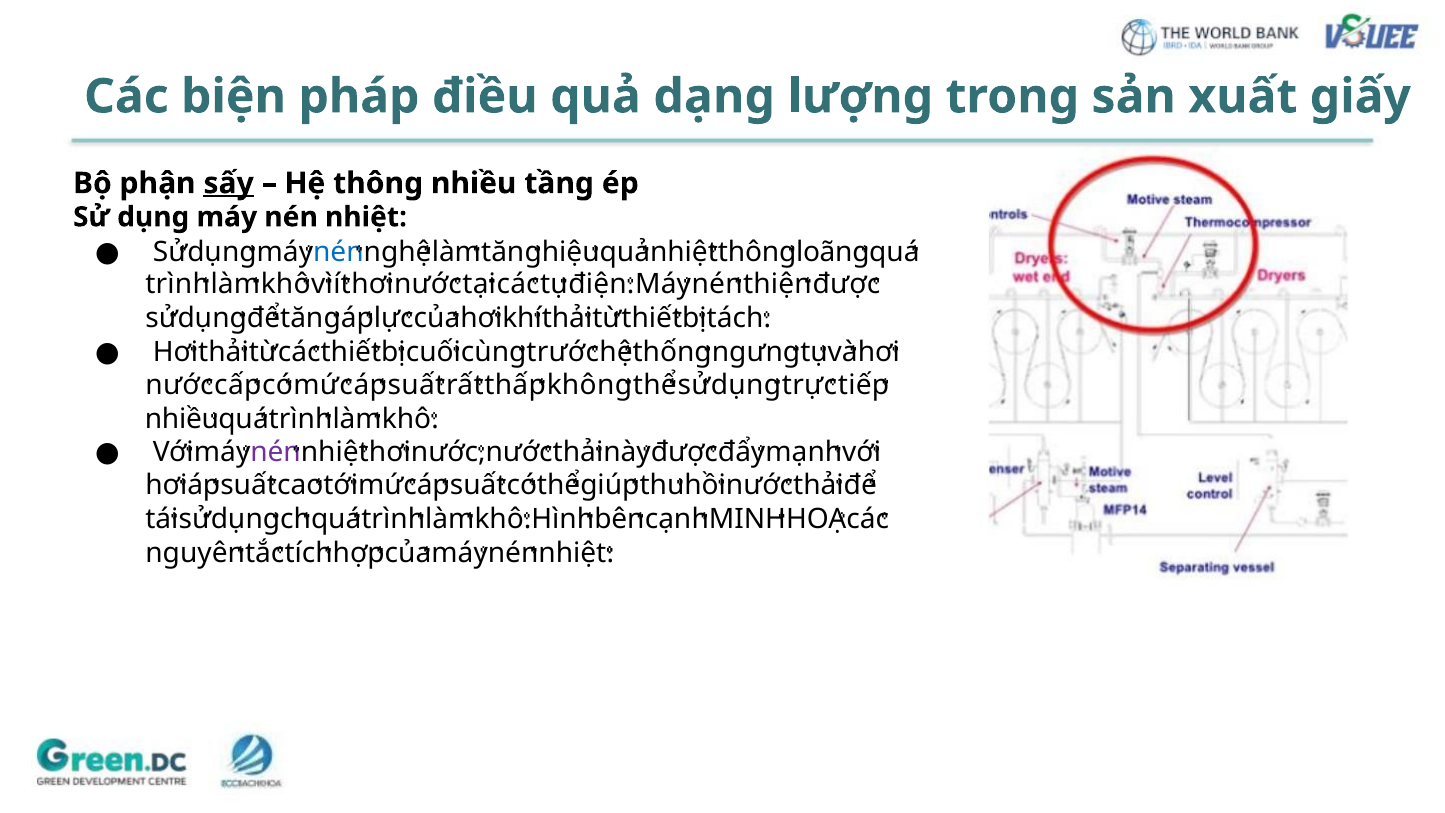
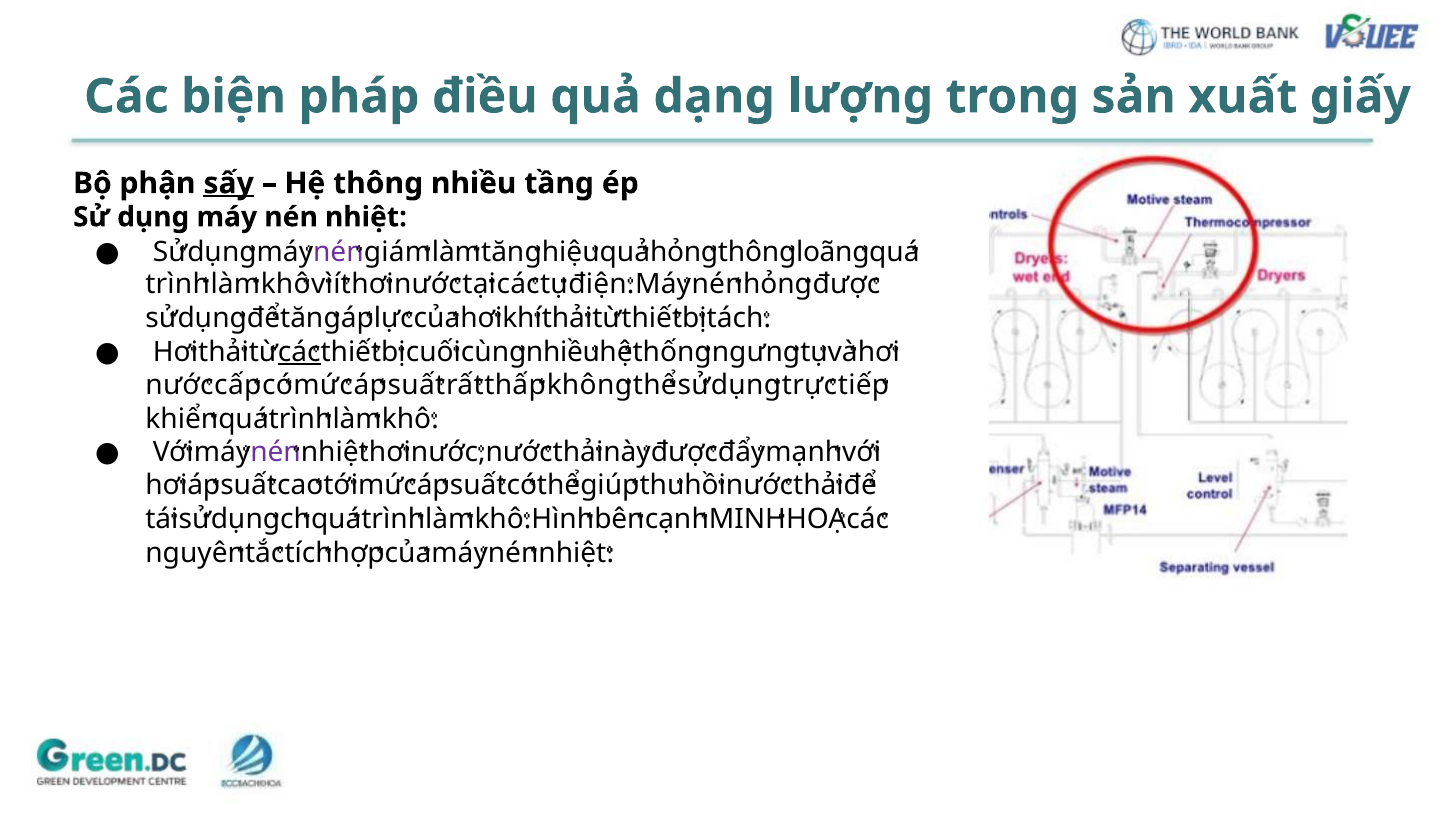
nén colour: blue -> purple (338, 252)
nghệ: nghệ -> giám (397, 252)
nhiệt: nhiệt -> hỏng (684, 252)
thiện: thiện -> hỏng (778, 284)
trước: trước -> nhiều (563, 352)
các underline: none -> present (299, 352)
nhiều: nhiều -> khiển (182, 419)
